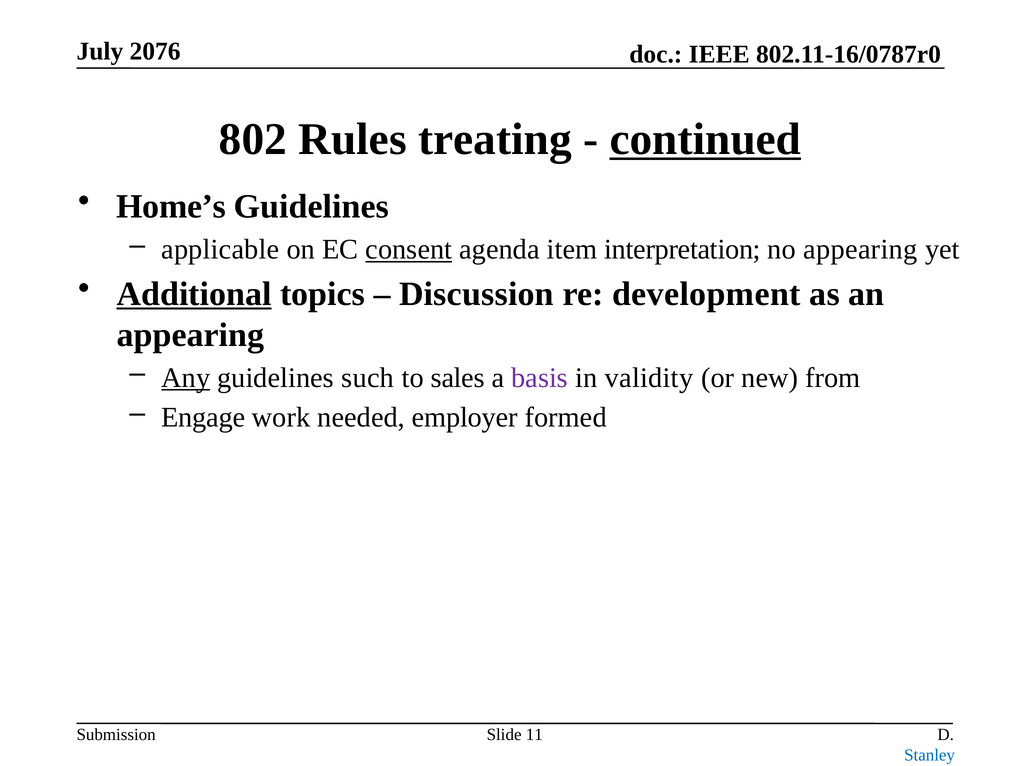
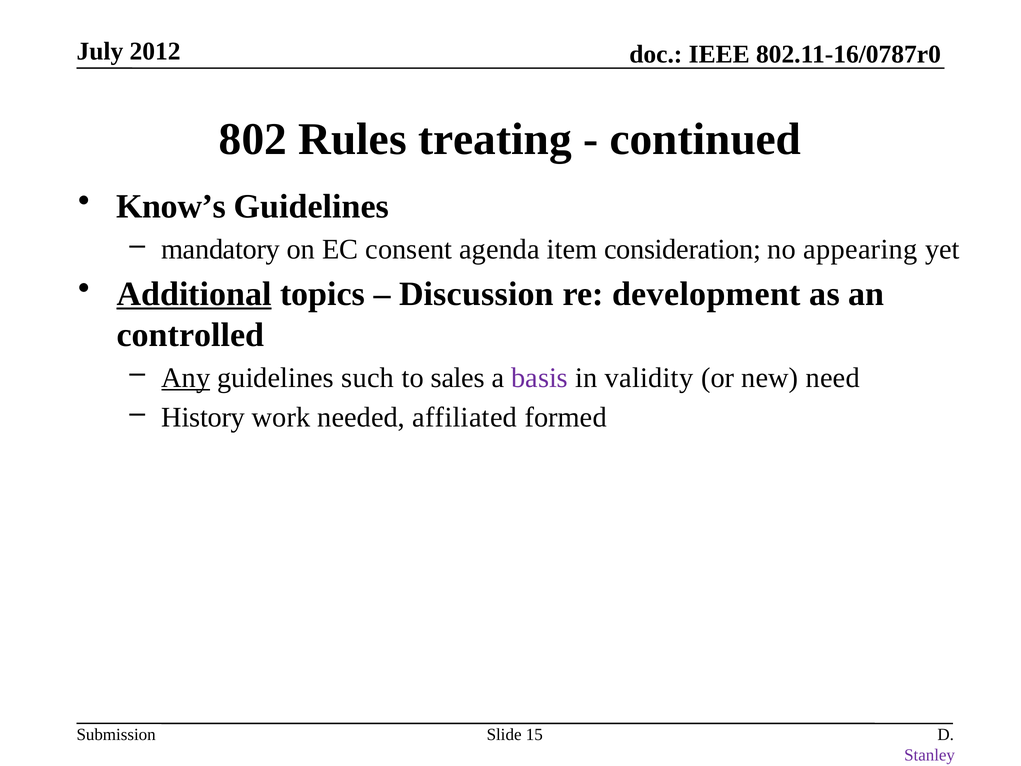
2076: 2076 -> 2012 (155, 51)
continued underline: present -> none (705, 139)
Home’s: Home’s -> Know’s (171, 207)
applicable: applicable -> mandatory (221, 249)
consent underline: present -> none (409, 249)
interpretation: interpretation -> consideration (683, 249)
appearing: appearing -> controlled (190, 335)
from: from -> need (833, 378)
Engage: Engage -> History (203, 417)
employer: employer -> affiliated (465, 417)
11: 11 -> 15 (534, 734)
Stanley colour: blue -> purple (930, 755)
